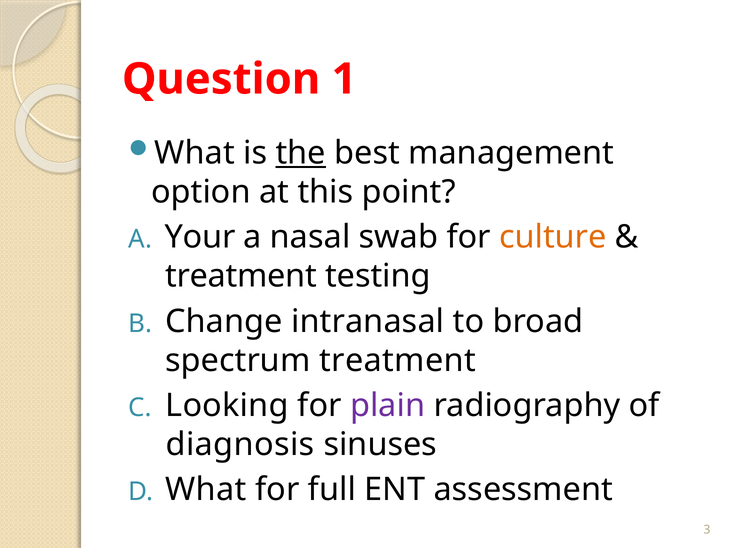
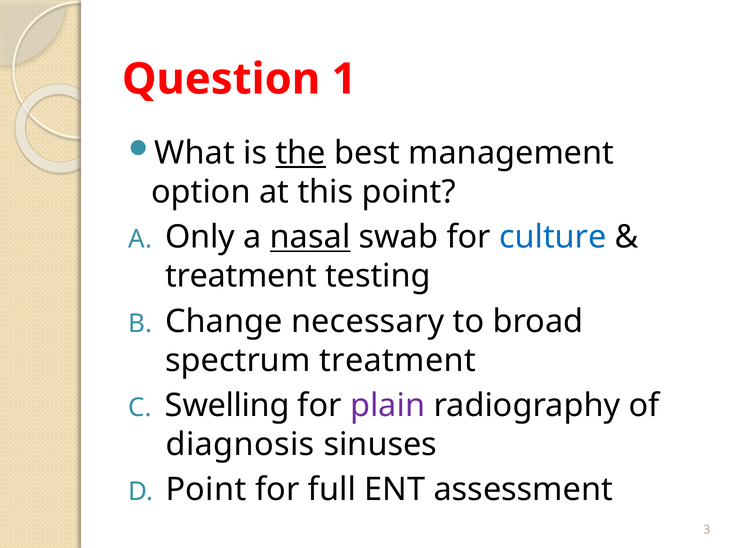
Your: Your -> Only (200, 237)
nasal underline: none -> present (310, 237)
culture colour: orange -> blue (553, 237)
intranasal: intranasal -> necessary (368, 321)
Looking: Looking -> Swelling (227, 406)
What: What -> Point (206, 490)
